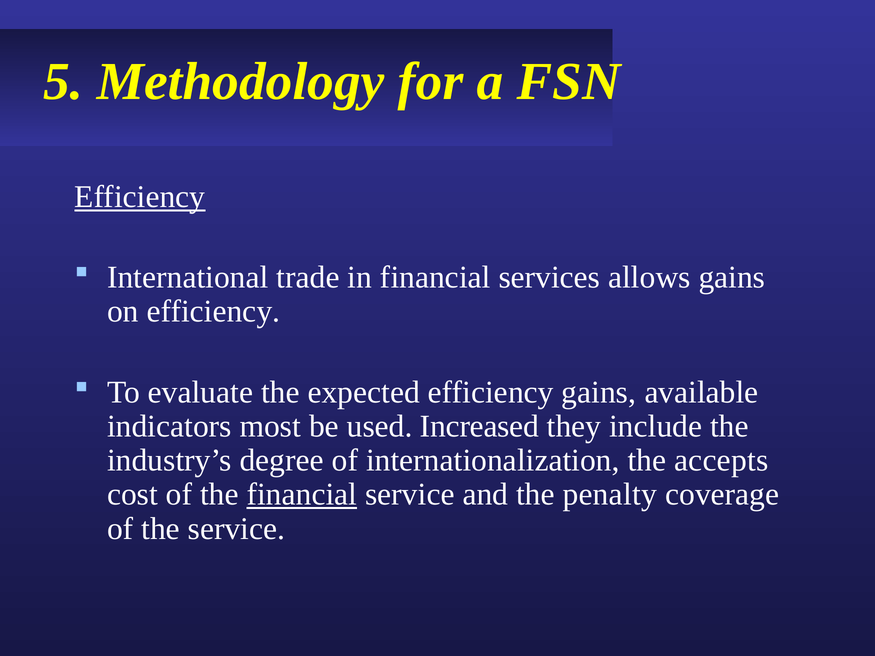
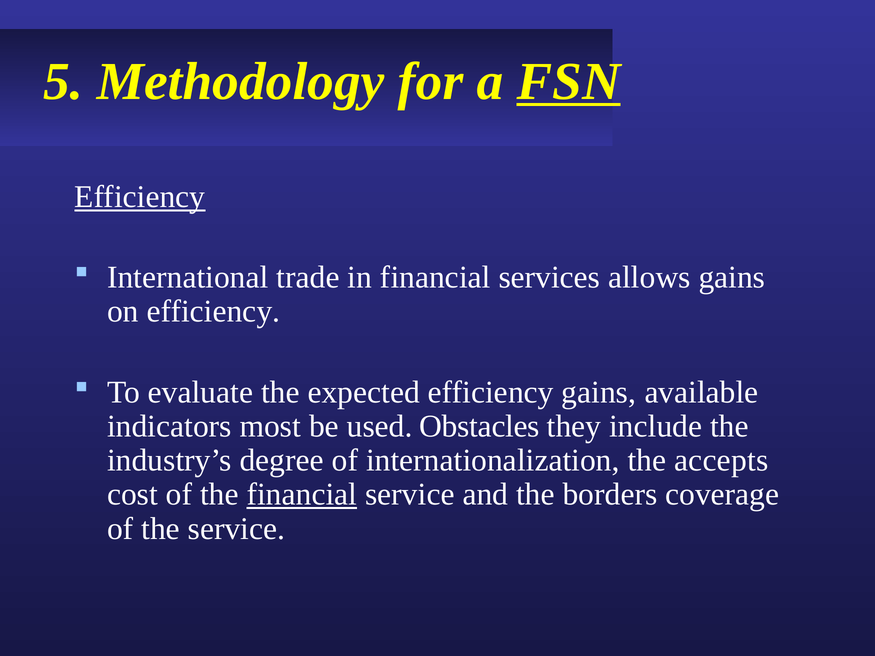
FSN underline: none -> present (569, 82)
Increased: Increased -> Obstacles (480, 427)
penalty: penalty -> borders (610, 495)
